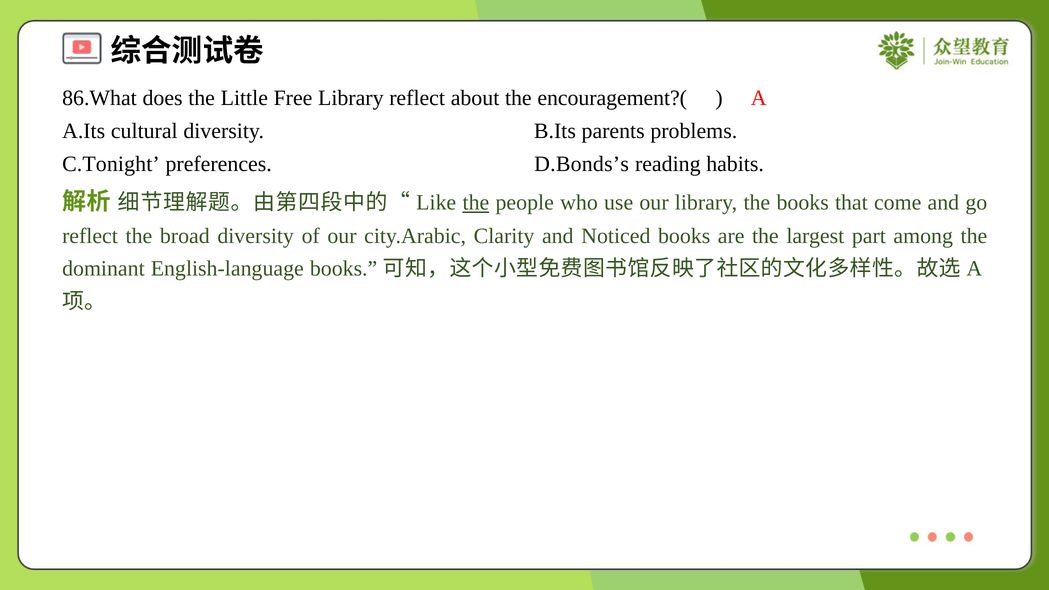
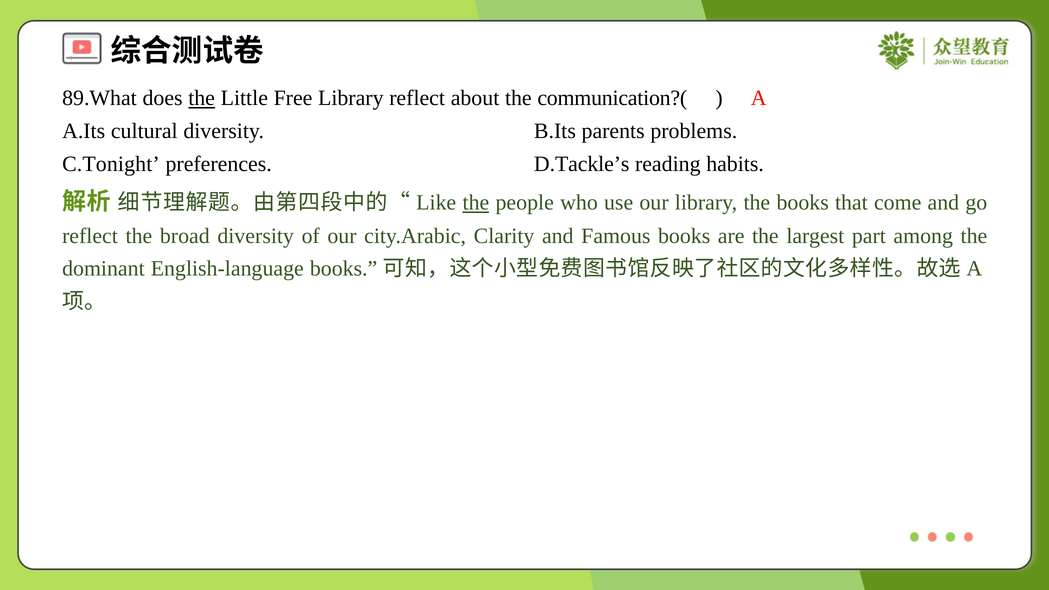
86.What: 86.What -> 89.What (99, 98)
the underline: none -> present (202, 98)
encouragement?(: encouragement?( -> communication?( (612, 98)
D.Bonds’s: D.Bonds’s -> D.Tackle’s (582, 164)
Noticed: Noticed -> Famous (616, 236)
